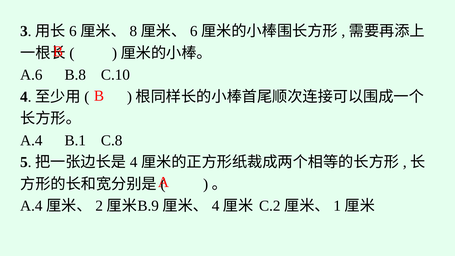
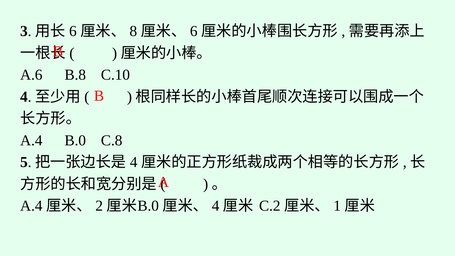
A.4 B.1: B.1 -> B.0 (75, 140)
B.9: B.9 -> B.0 (148, 206)
